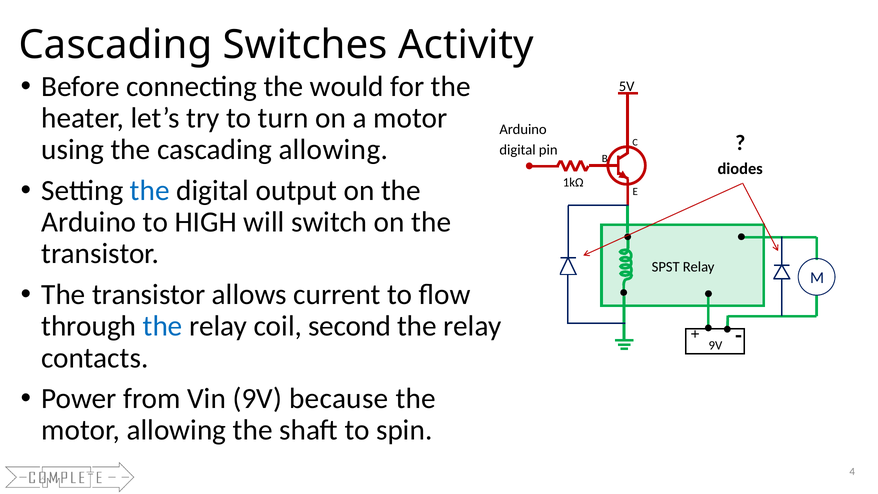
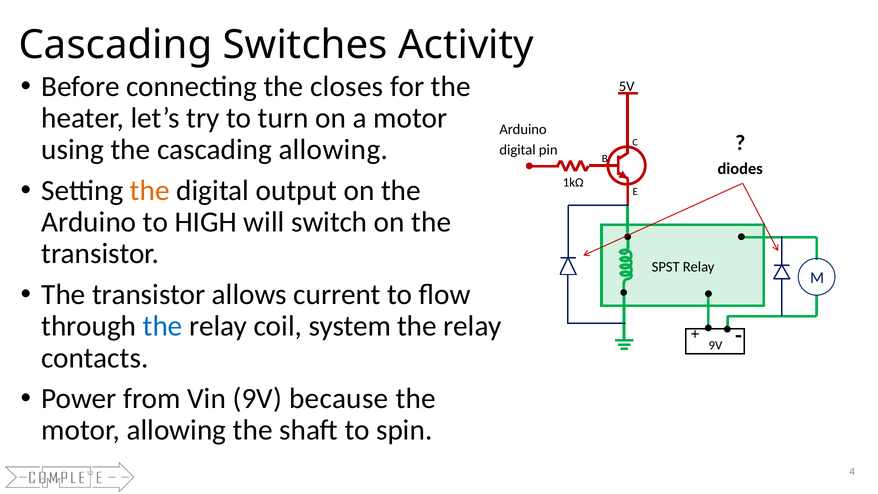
would: would -> closes (347, 86)
the colour: blue -> orange (150, 190)
second: second -> system (350, 326)
